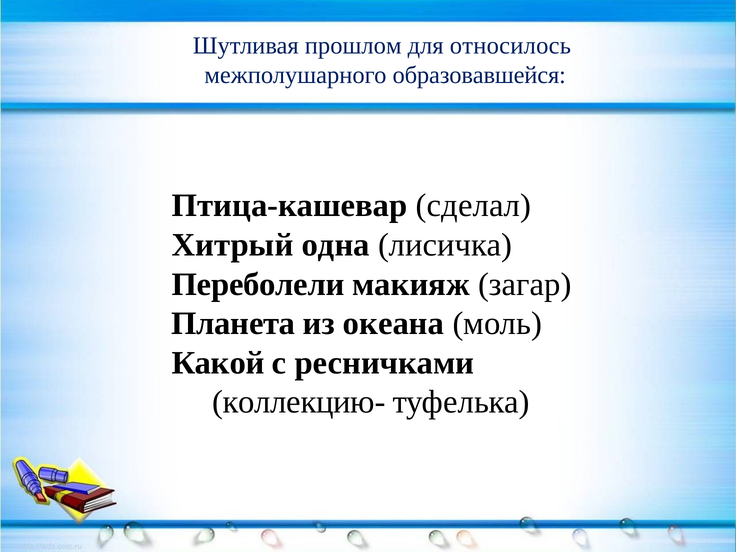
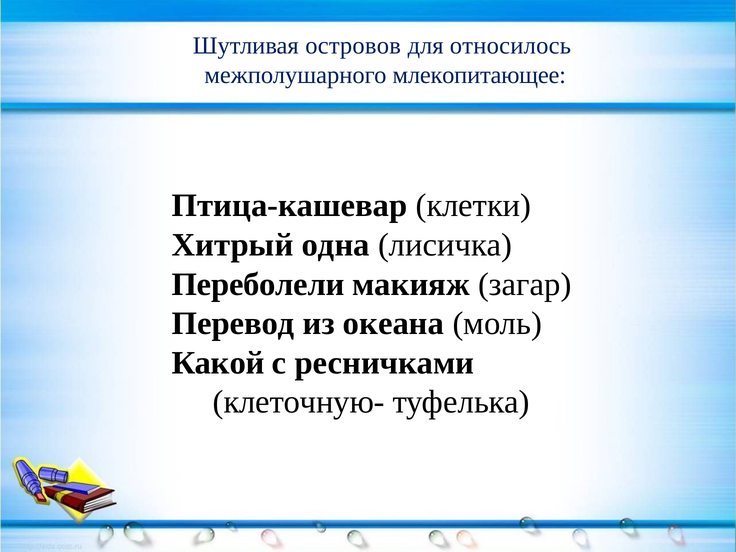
прошлом: прошлом -> островов (353, 46)
образовавшейся: образовавшейся -> млекопитающее (479, 75)
сделал: сделал -> клетки (473, 206)
Планета: Планета -> Перевод (233, 323)
коллекцию-: коллекцию- -> клеточную- (299, 402)
